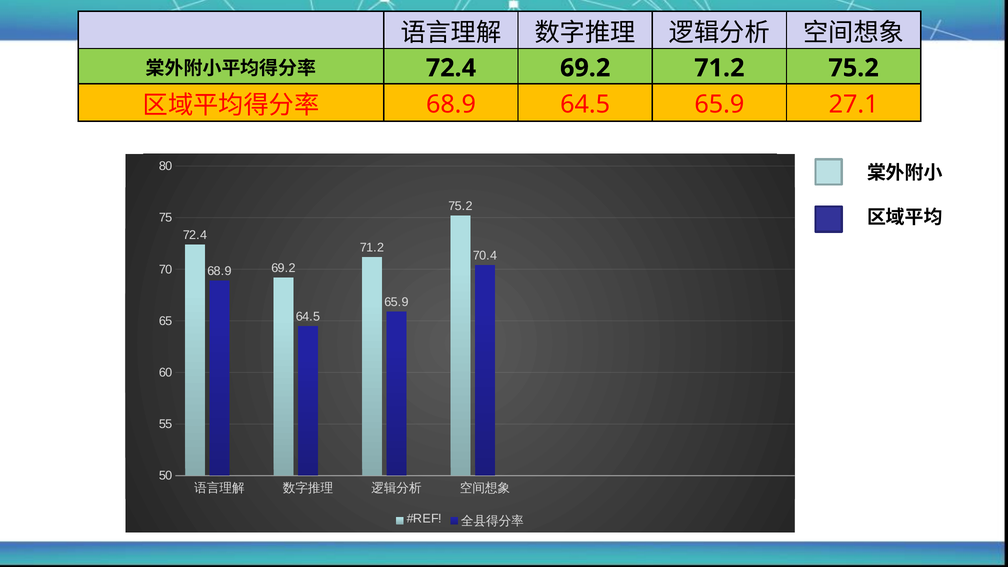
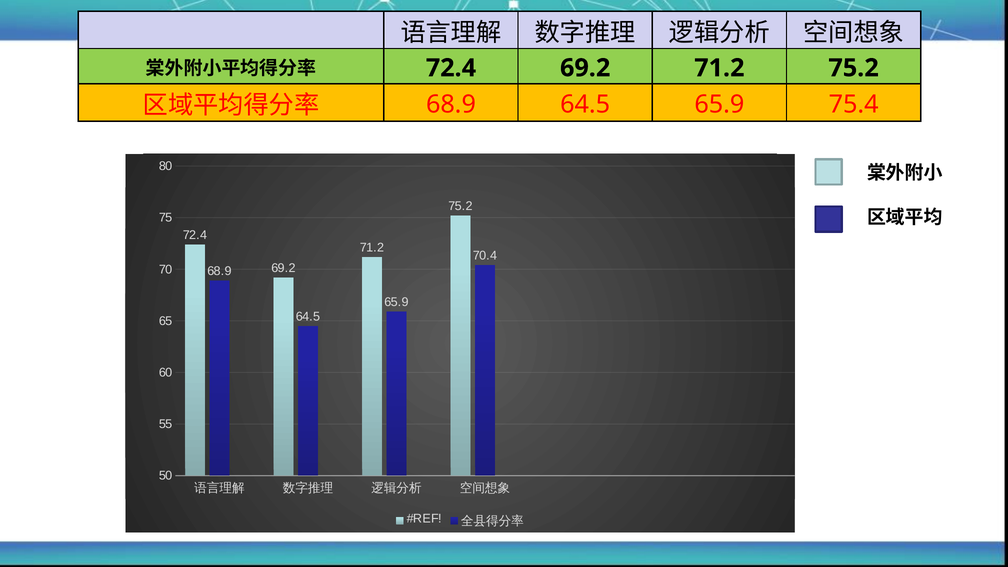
27.1: 27.1 -> 75.4 (854, 104)
